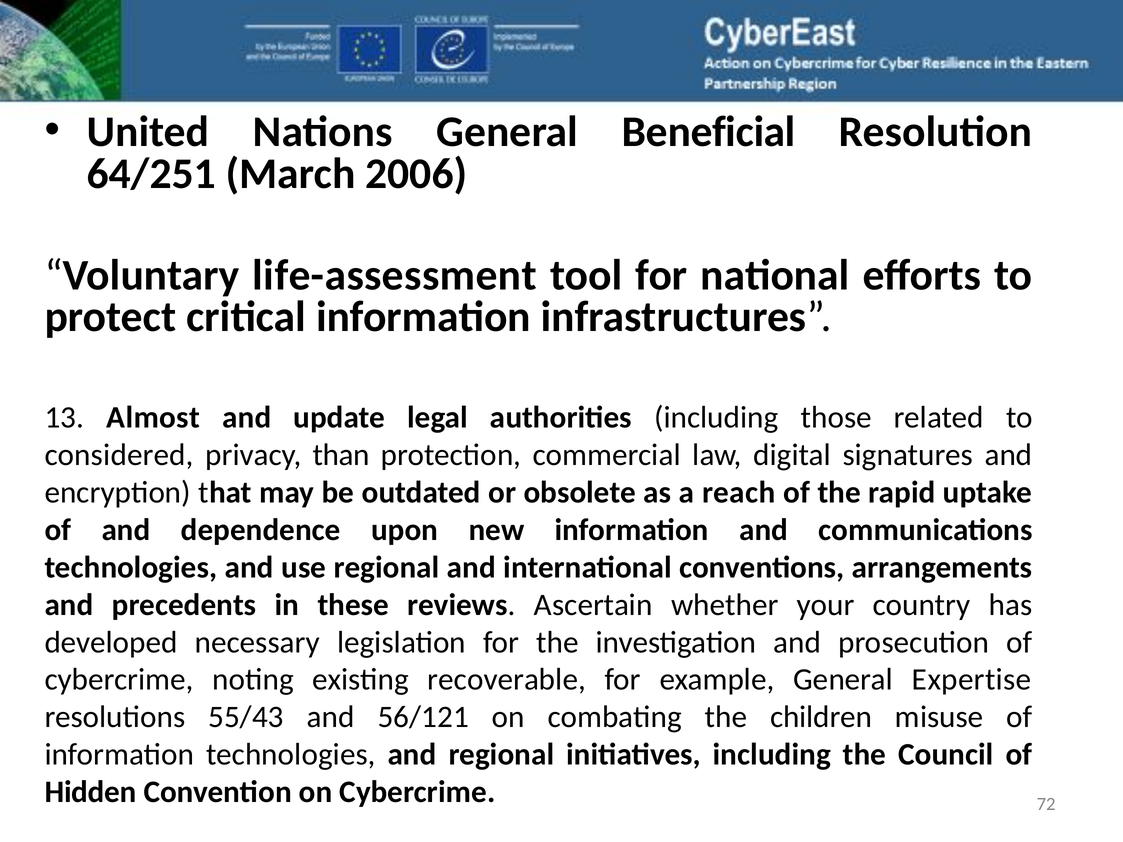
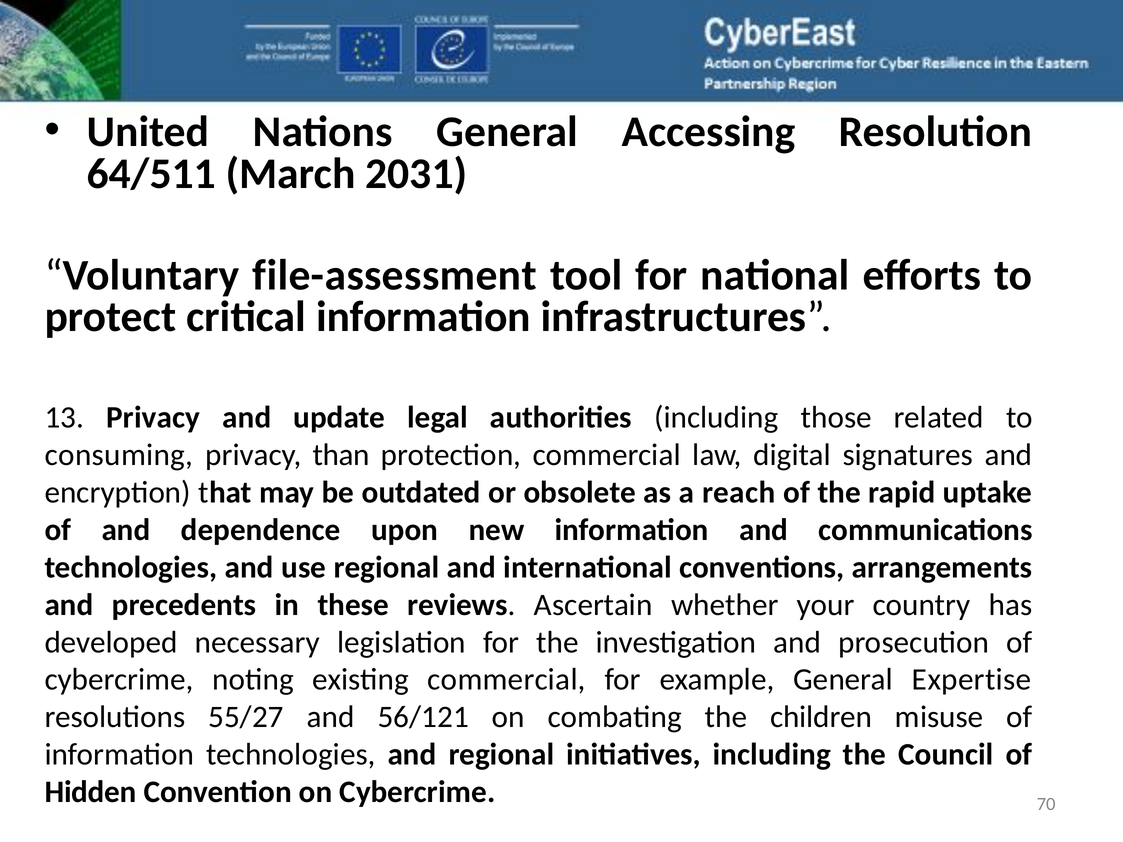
Beneficial: Beneficial -> Accessing (709, 132)
64/251: 64/251 -> 64/511 (151, 174)
2006: 2006 -> 2031 (416, 174)
life-assessment: life-assessment -> file-assessment (395, 275)
13 Almost: Almost -> Privacy (153, 418)
considered: considered -> consuming (119, 455)
existing recoverable: recoverable -> commercial (507, 680)
55/43: 55/43 -> 55/27 (246, 717)
72: 72 -> 70 (1046, 804)
